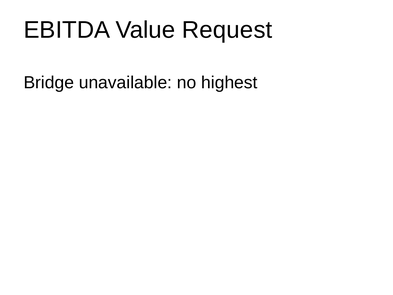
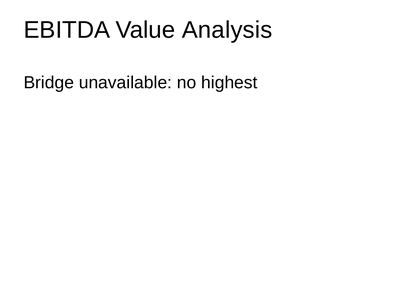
Request: Request -> Analysis (227, 30)
